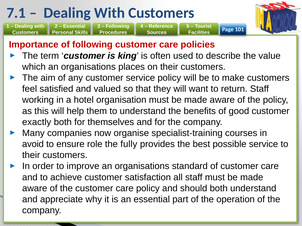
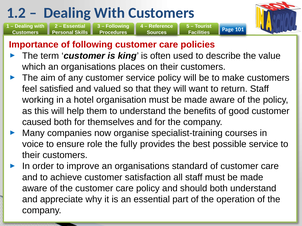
7.1: 7.1 -> 1.2 (16, 13)
exactly: exactly -> caused (37, 122)
avoid: avoid -> voice (33, 144)
